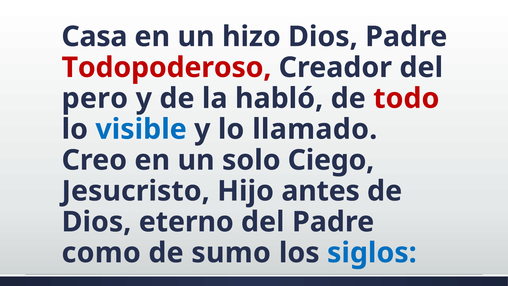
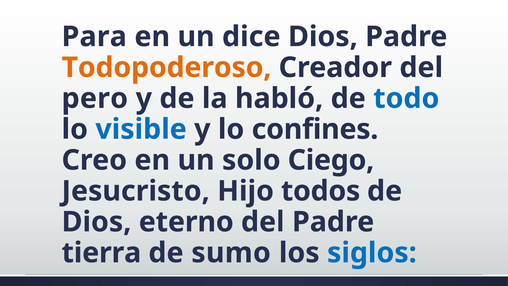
Casa: Casa -> Para (94, 37)
hizo: hizo -> dice (251, 37)
Todopoderoso colour: red -> orange (167, 67)
todo colour: red -> blue (406, 98)
llamado: llamado -> confines (315, 129)
antes: antes -> todos (321, 191)
como: como -> tierra (101, 253)
